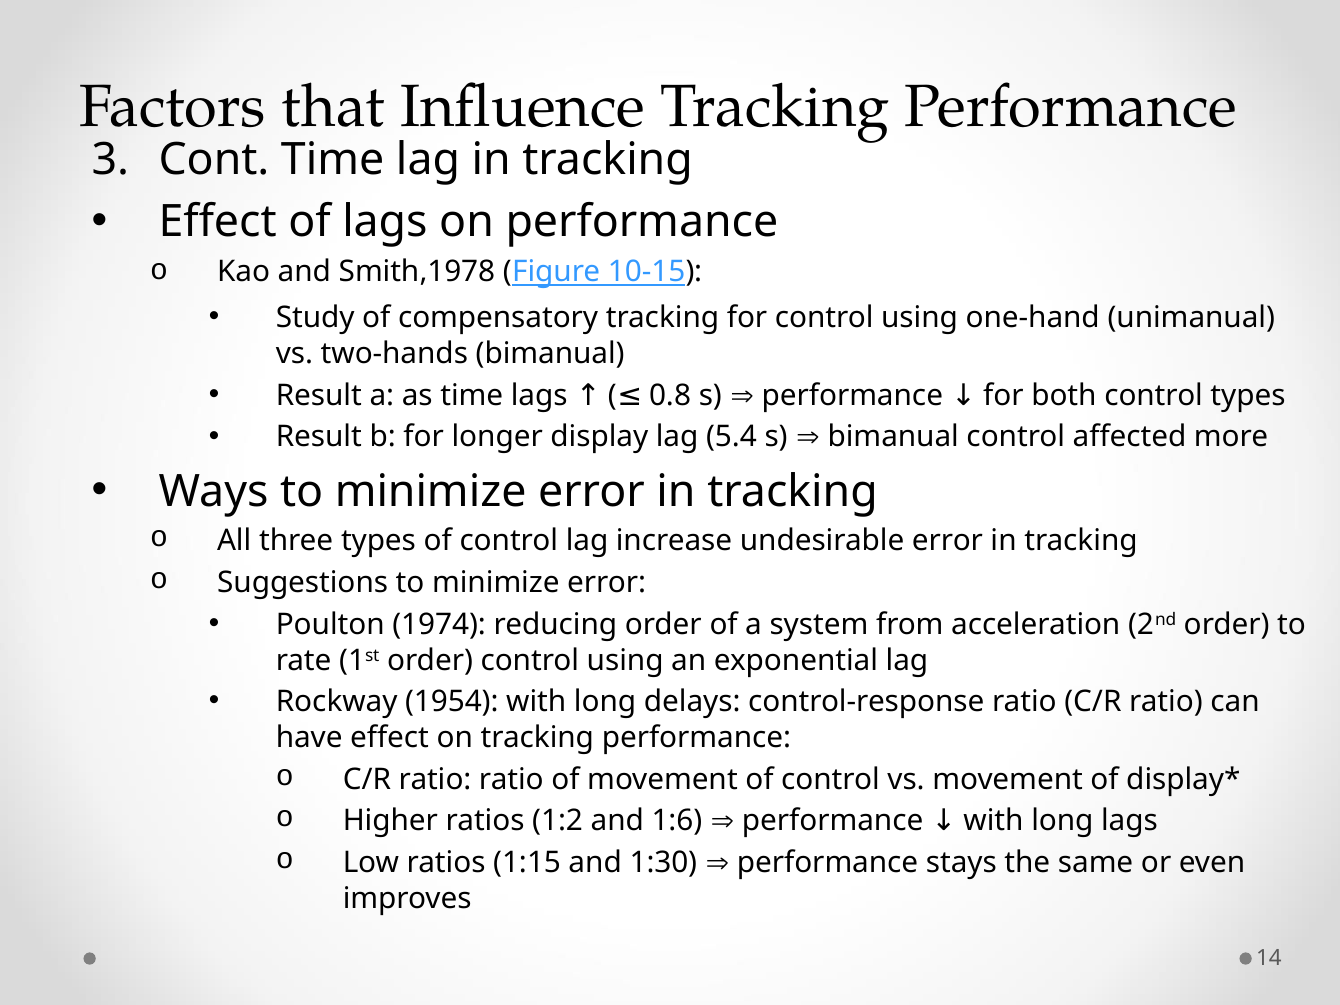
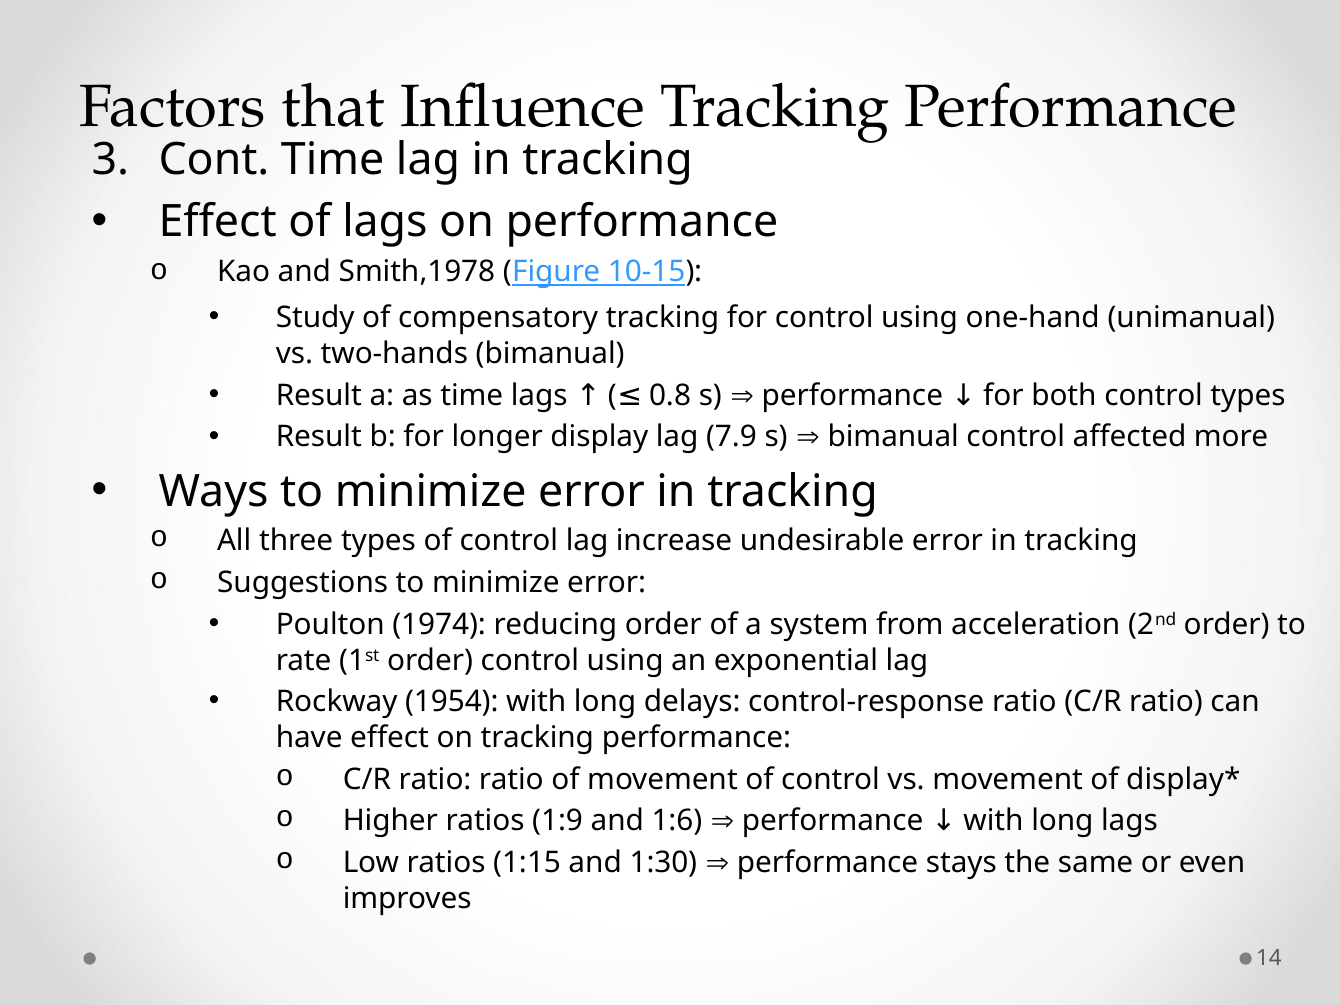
5.4: 5.4 -> 7.9 (731, 437)
1:2: 1:2 -> 1:9 (558, 821)
